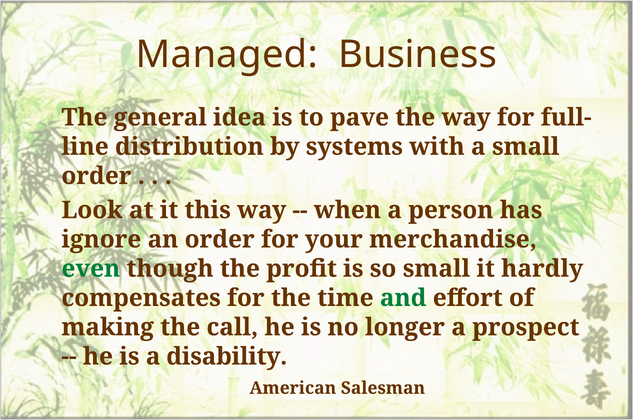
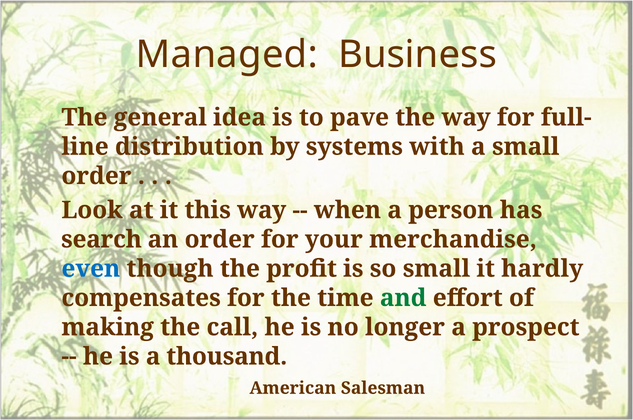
ignore: ignore -> search (101, 239)
even colour: green -> blue (91, 269)
disability: disability -> thousand (227, 356)
